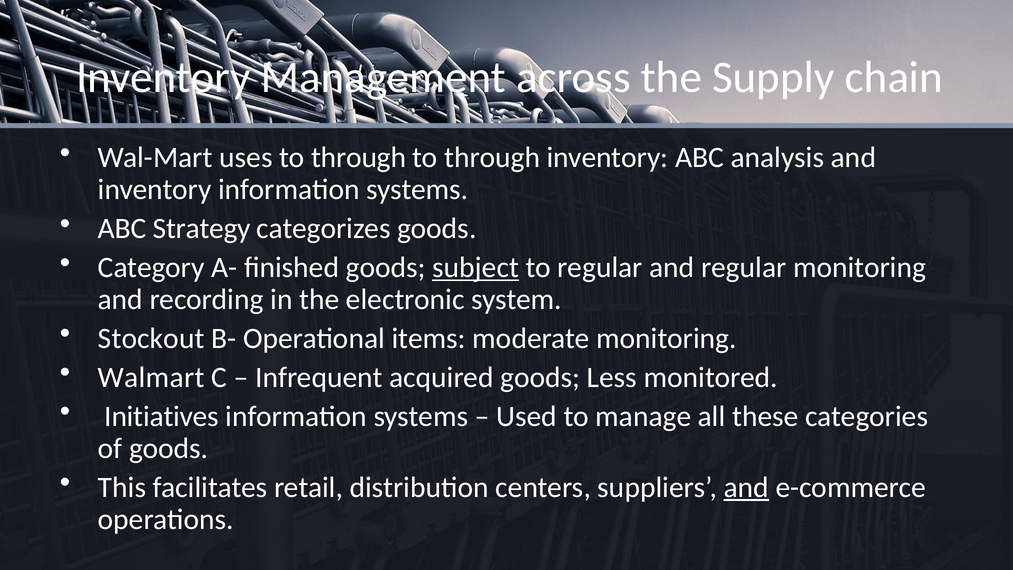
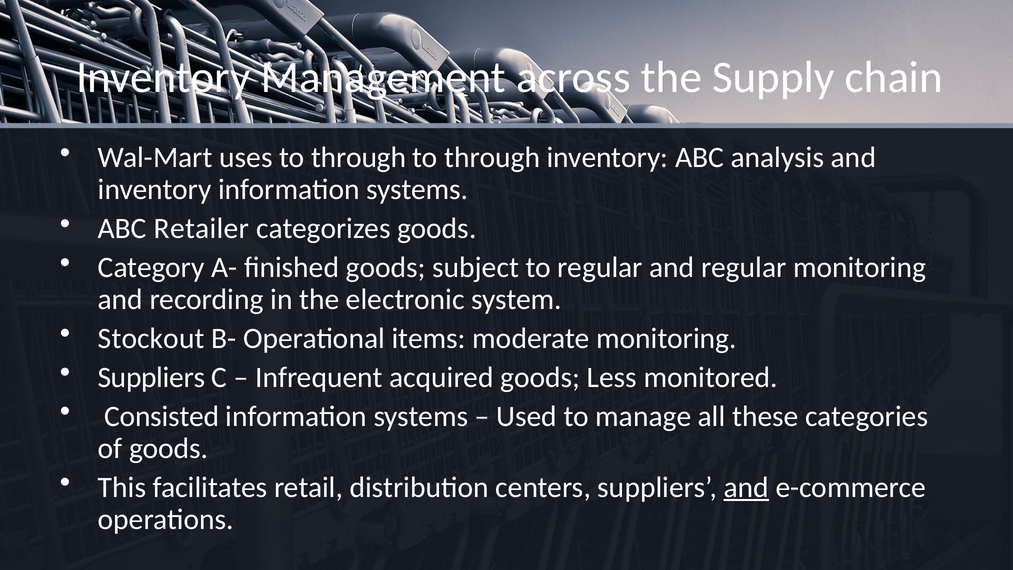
Strategy: Strategy -> Retailer (201, 228)
subject underline: present -> none (476, 267)
Walmart: Walmart -> Suppliers (151, 377)
Initiatives: Initiatives -> Consisted (162, 416)
